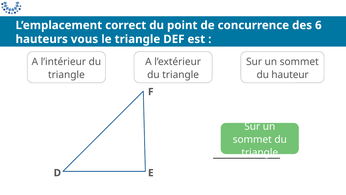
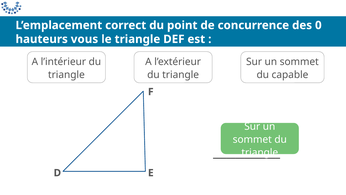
6: 6 -> 0 (318, 25)
hauteur: hauteur -> capable (290, 75)
